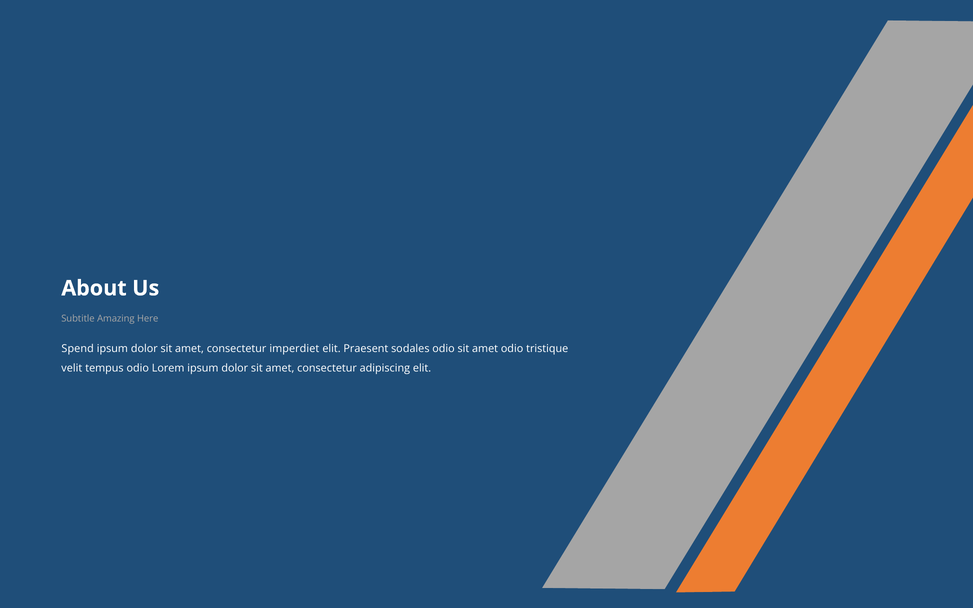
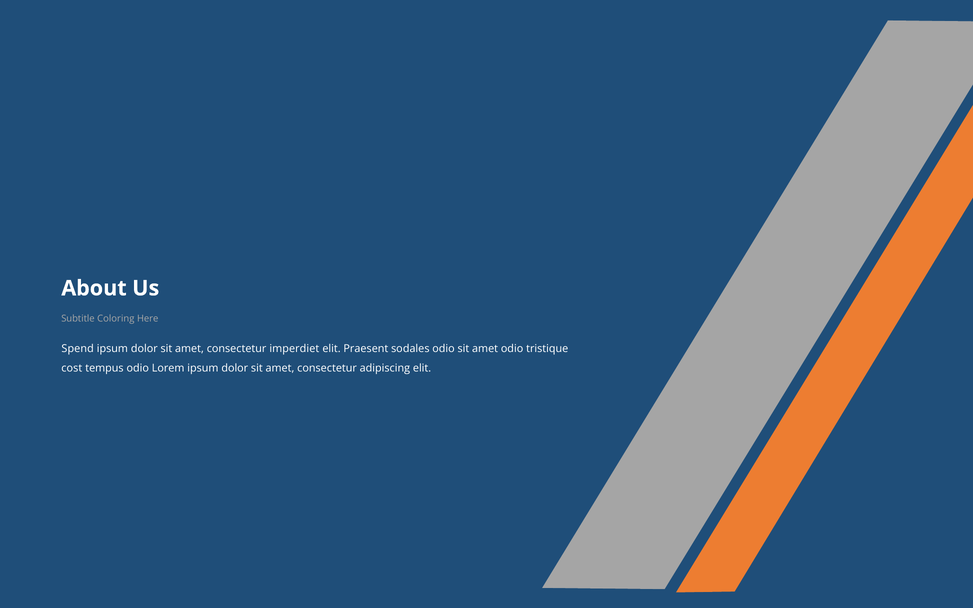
Amazing: Amazing -> Coloring (116, 319)
velit: velit -> cost (72, 368)
